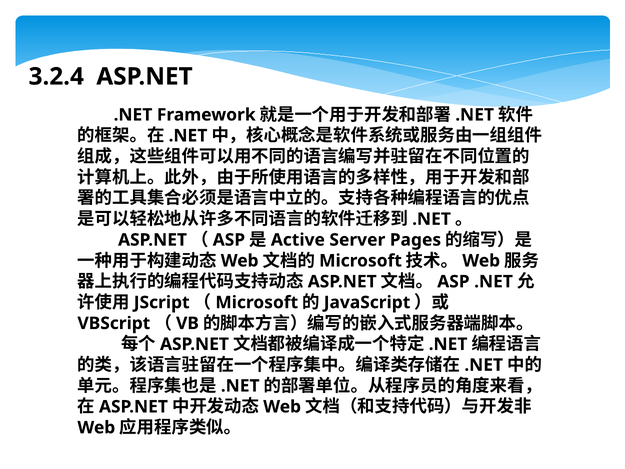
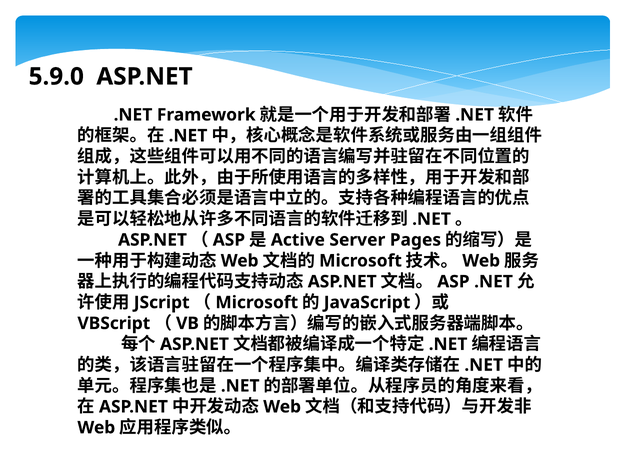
3.2.4: 3.2.4 -> 5.9.0 (56, 77)
